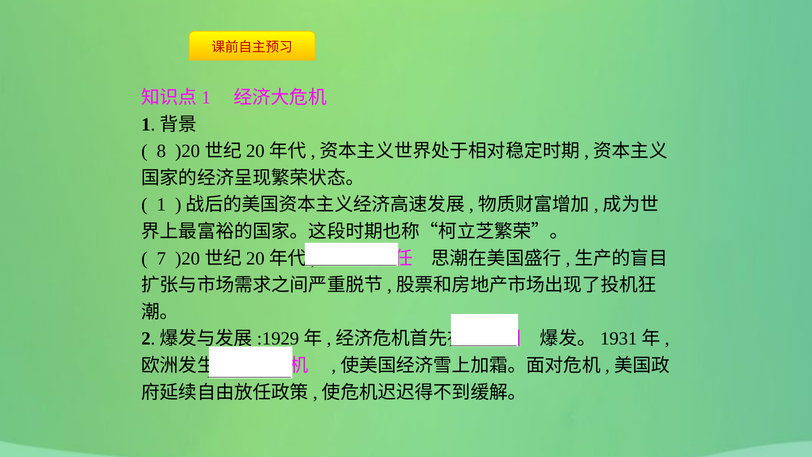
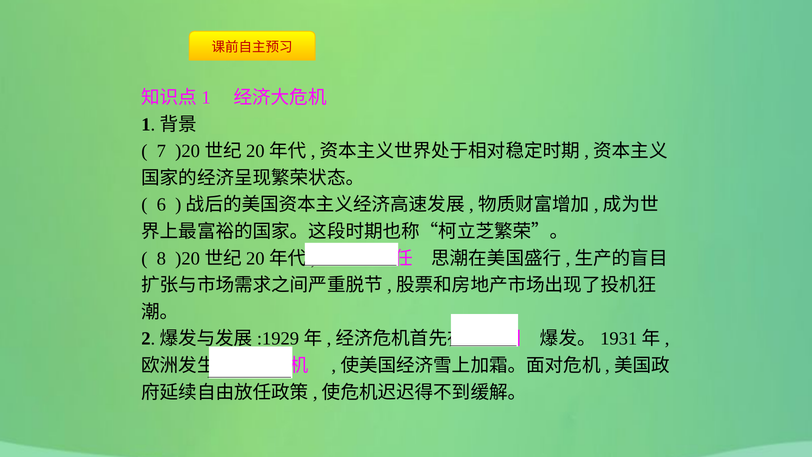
8: 8 -> 7 (161, 151)
1: 1 -> 6 (161, 205)
7: 7 -> 8 (161, 258)
